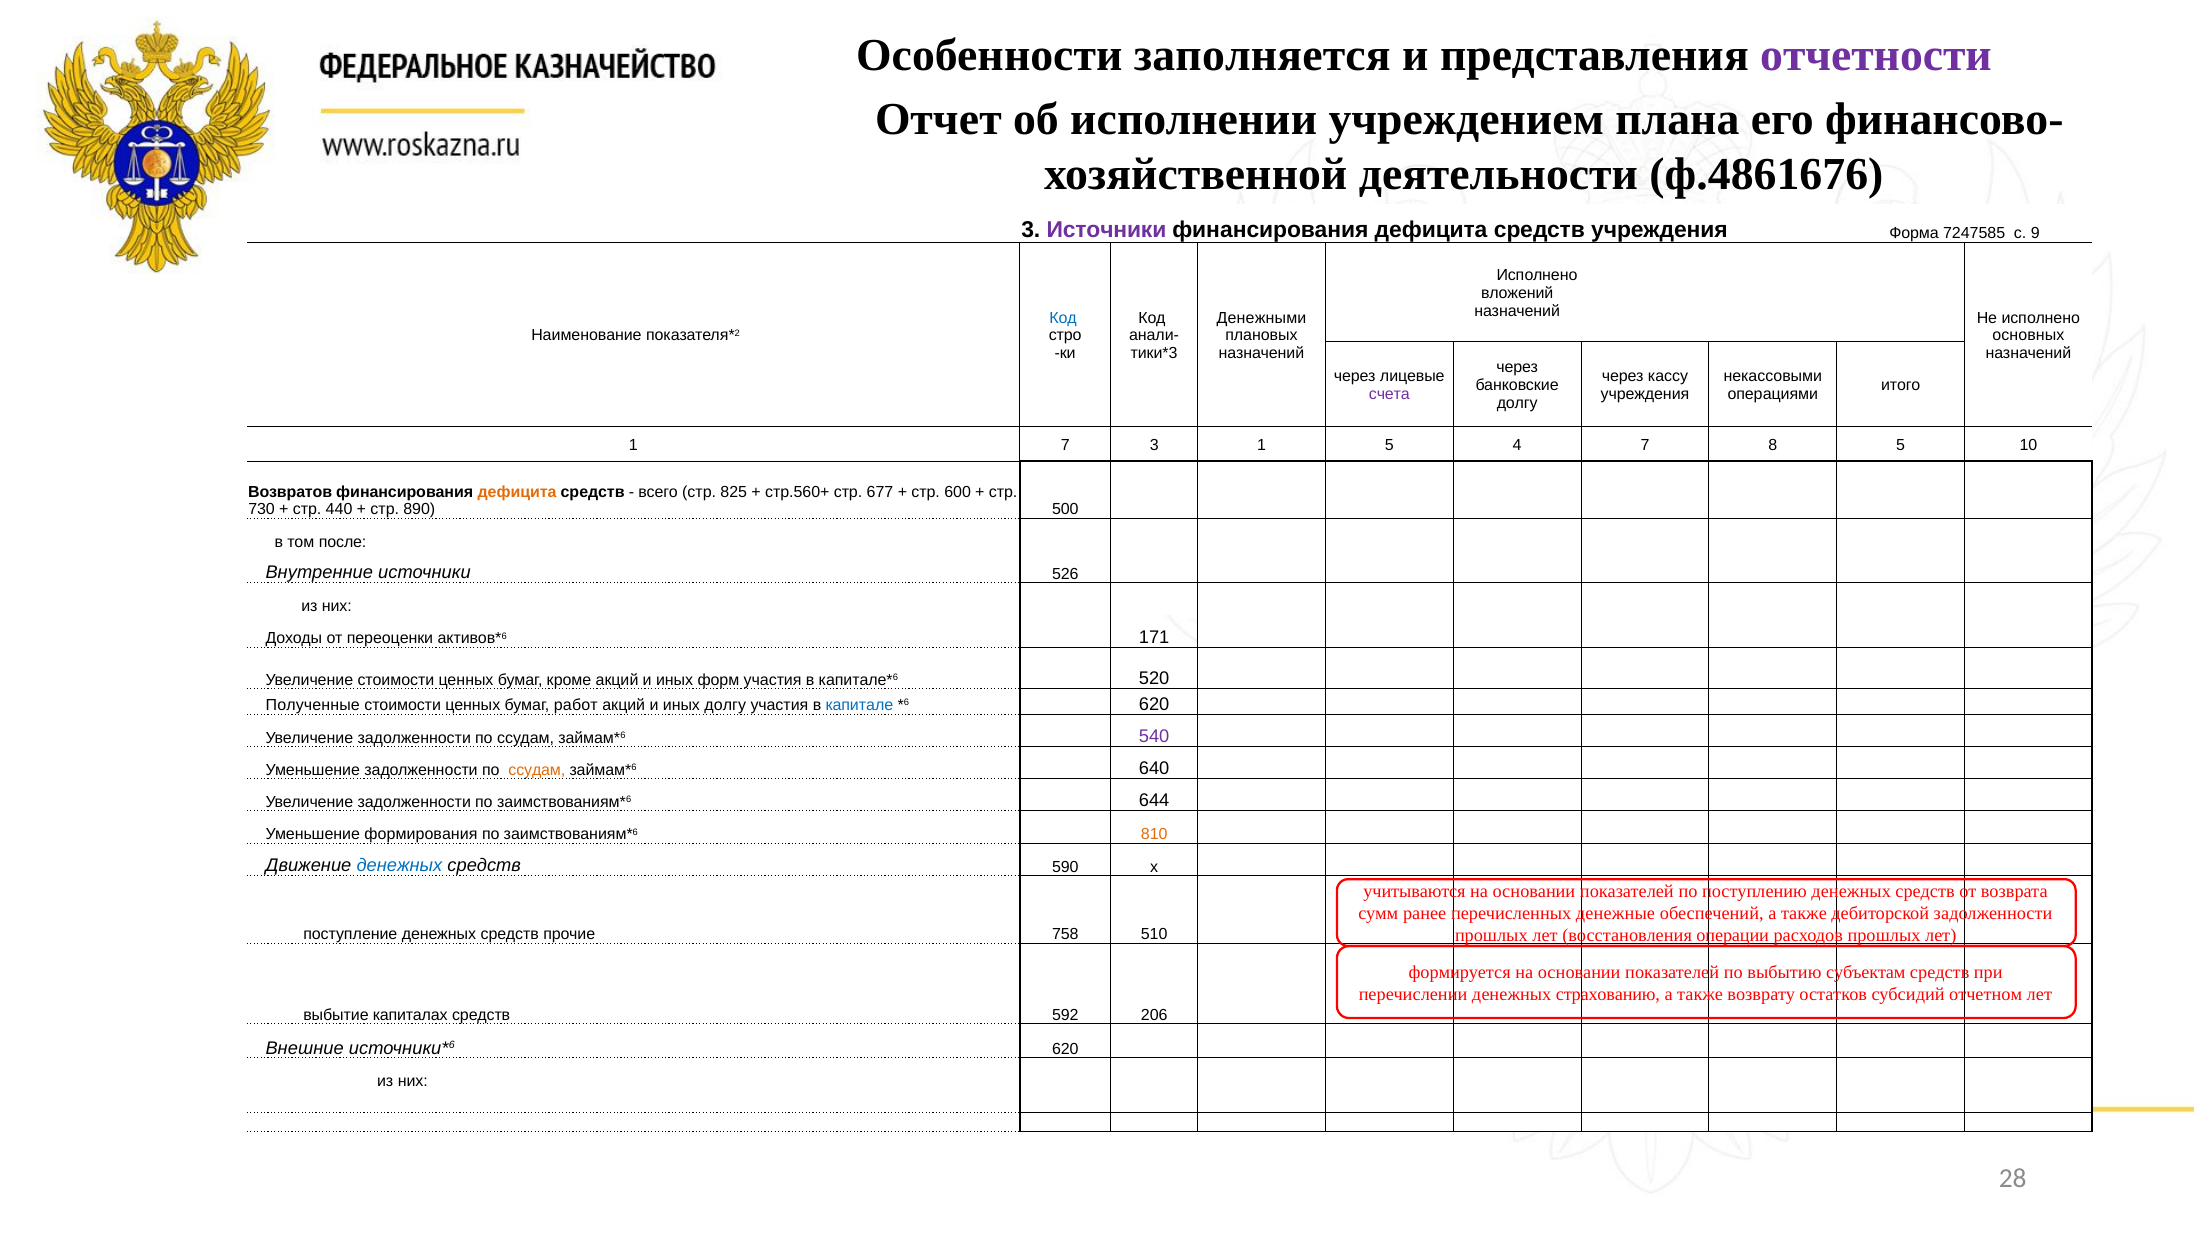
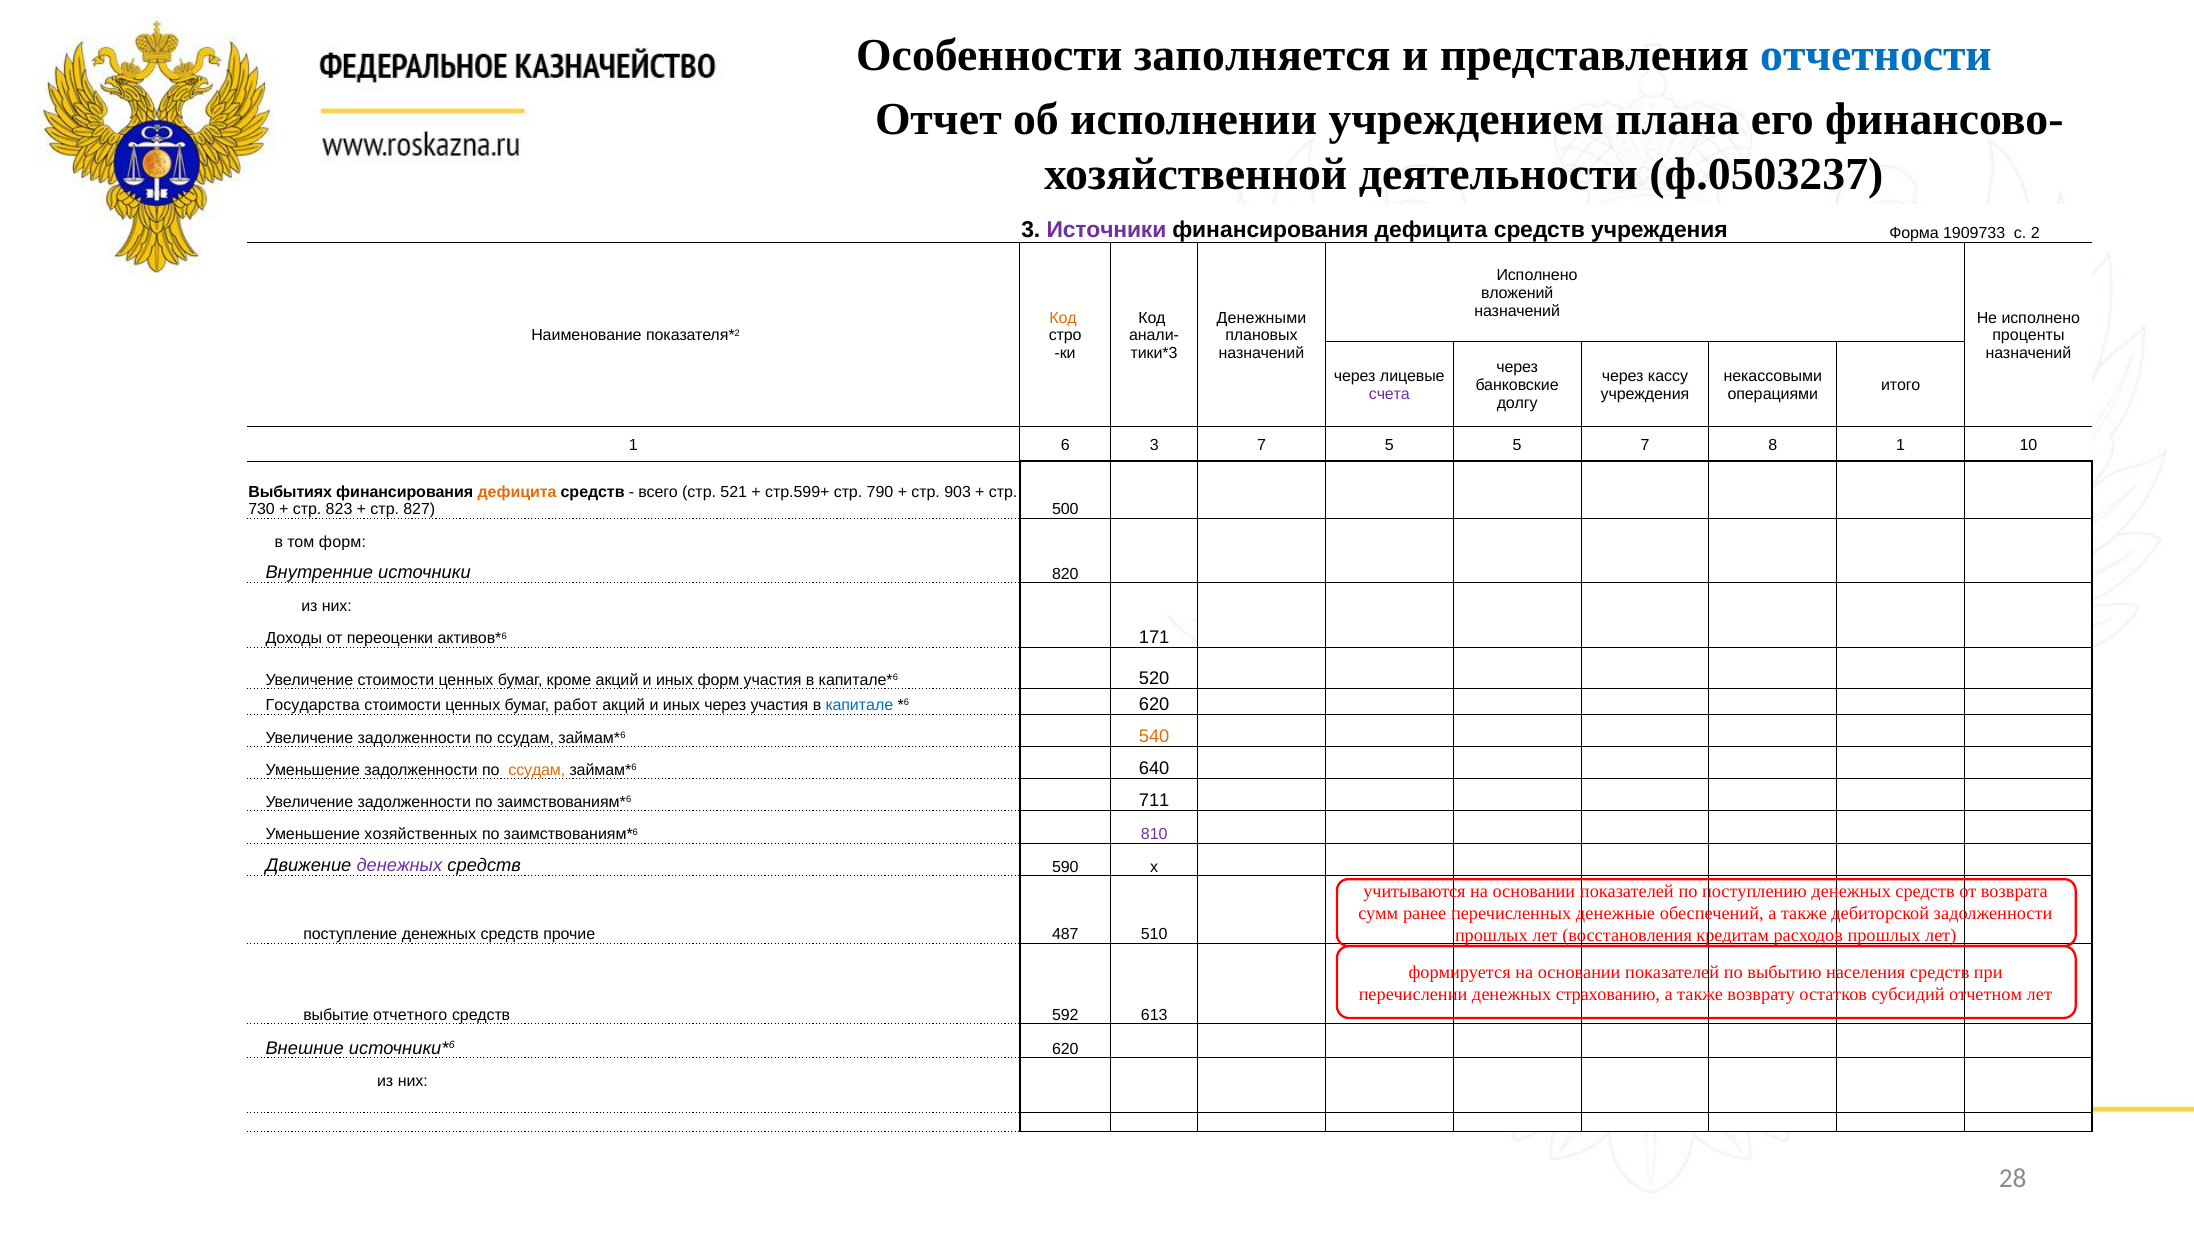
отчетности colour: purple -> blue (1876, 55)
ф.4861676: ф.4861676 -> ф.0503237 (1766, 175)
7247585: 7247585 -> 1909733 (1974, 234)
9: 9 -> 2 (2035, 234)
Код colour: blue -> orange (1063, 318)
основных: основных -> проценты (2028, 336)
1 7: 7 -> 6 (1065, 445)
3 1: 1 -> 7 (1262, 445)
5 4: 4 -> 5 (1517, 445)
8 5: 5 -> 1 (1901, 445)
Возвратов: Возвратов -> Выбытиях (290, 492)
825: 825 -> 521 (734, 492)
стр.560+: стр.560+ -> стр.599+ (797, 492)
677: 677 -> 790 (880, 492)
600: 600 -> 903 (958, 492)
440: 440 -> 823 (339, 510)
890: 890 -> 827 (419, 510)
том после: после -> форм (342, 542)
526: 526 -> 820 (1065, 574)
Полученные: Полученные -> Государства (313, 706)
иных долгу: долгу -> через (725, 706)
540 colour: purple -> orange (1154, 737)
644: 644 -> 711 (1154, 801)
формирования: формирования -> хозяйственных (421, 835)
810 colour: orange -> purple (1154, 835)
денежных colour: blue -> purple (399, 866)
758: 758 -> 487 (1065, 935)
операции: операции -> кредитам (1733, 936)
субъектам: субъектам -> населения (1866, 972)
капиталах: капиталах -> отчетного (410, 1015)
206: 206 -> 613 (1154, 1015)
